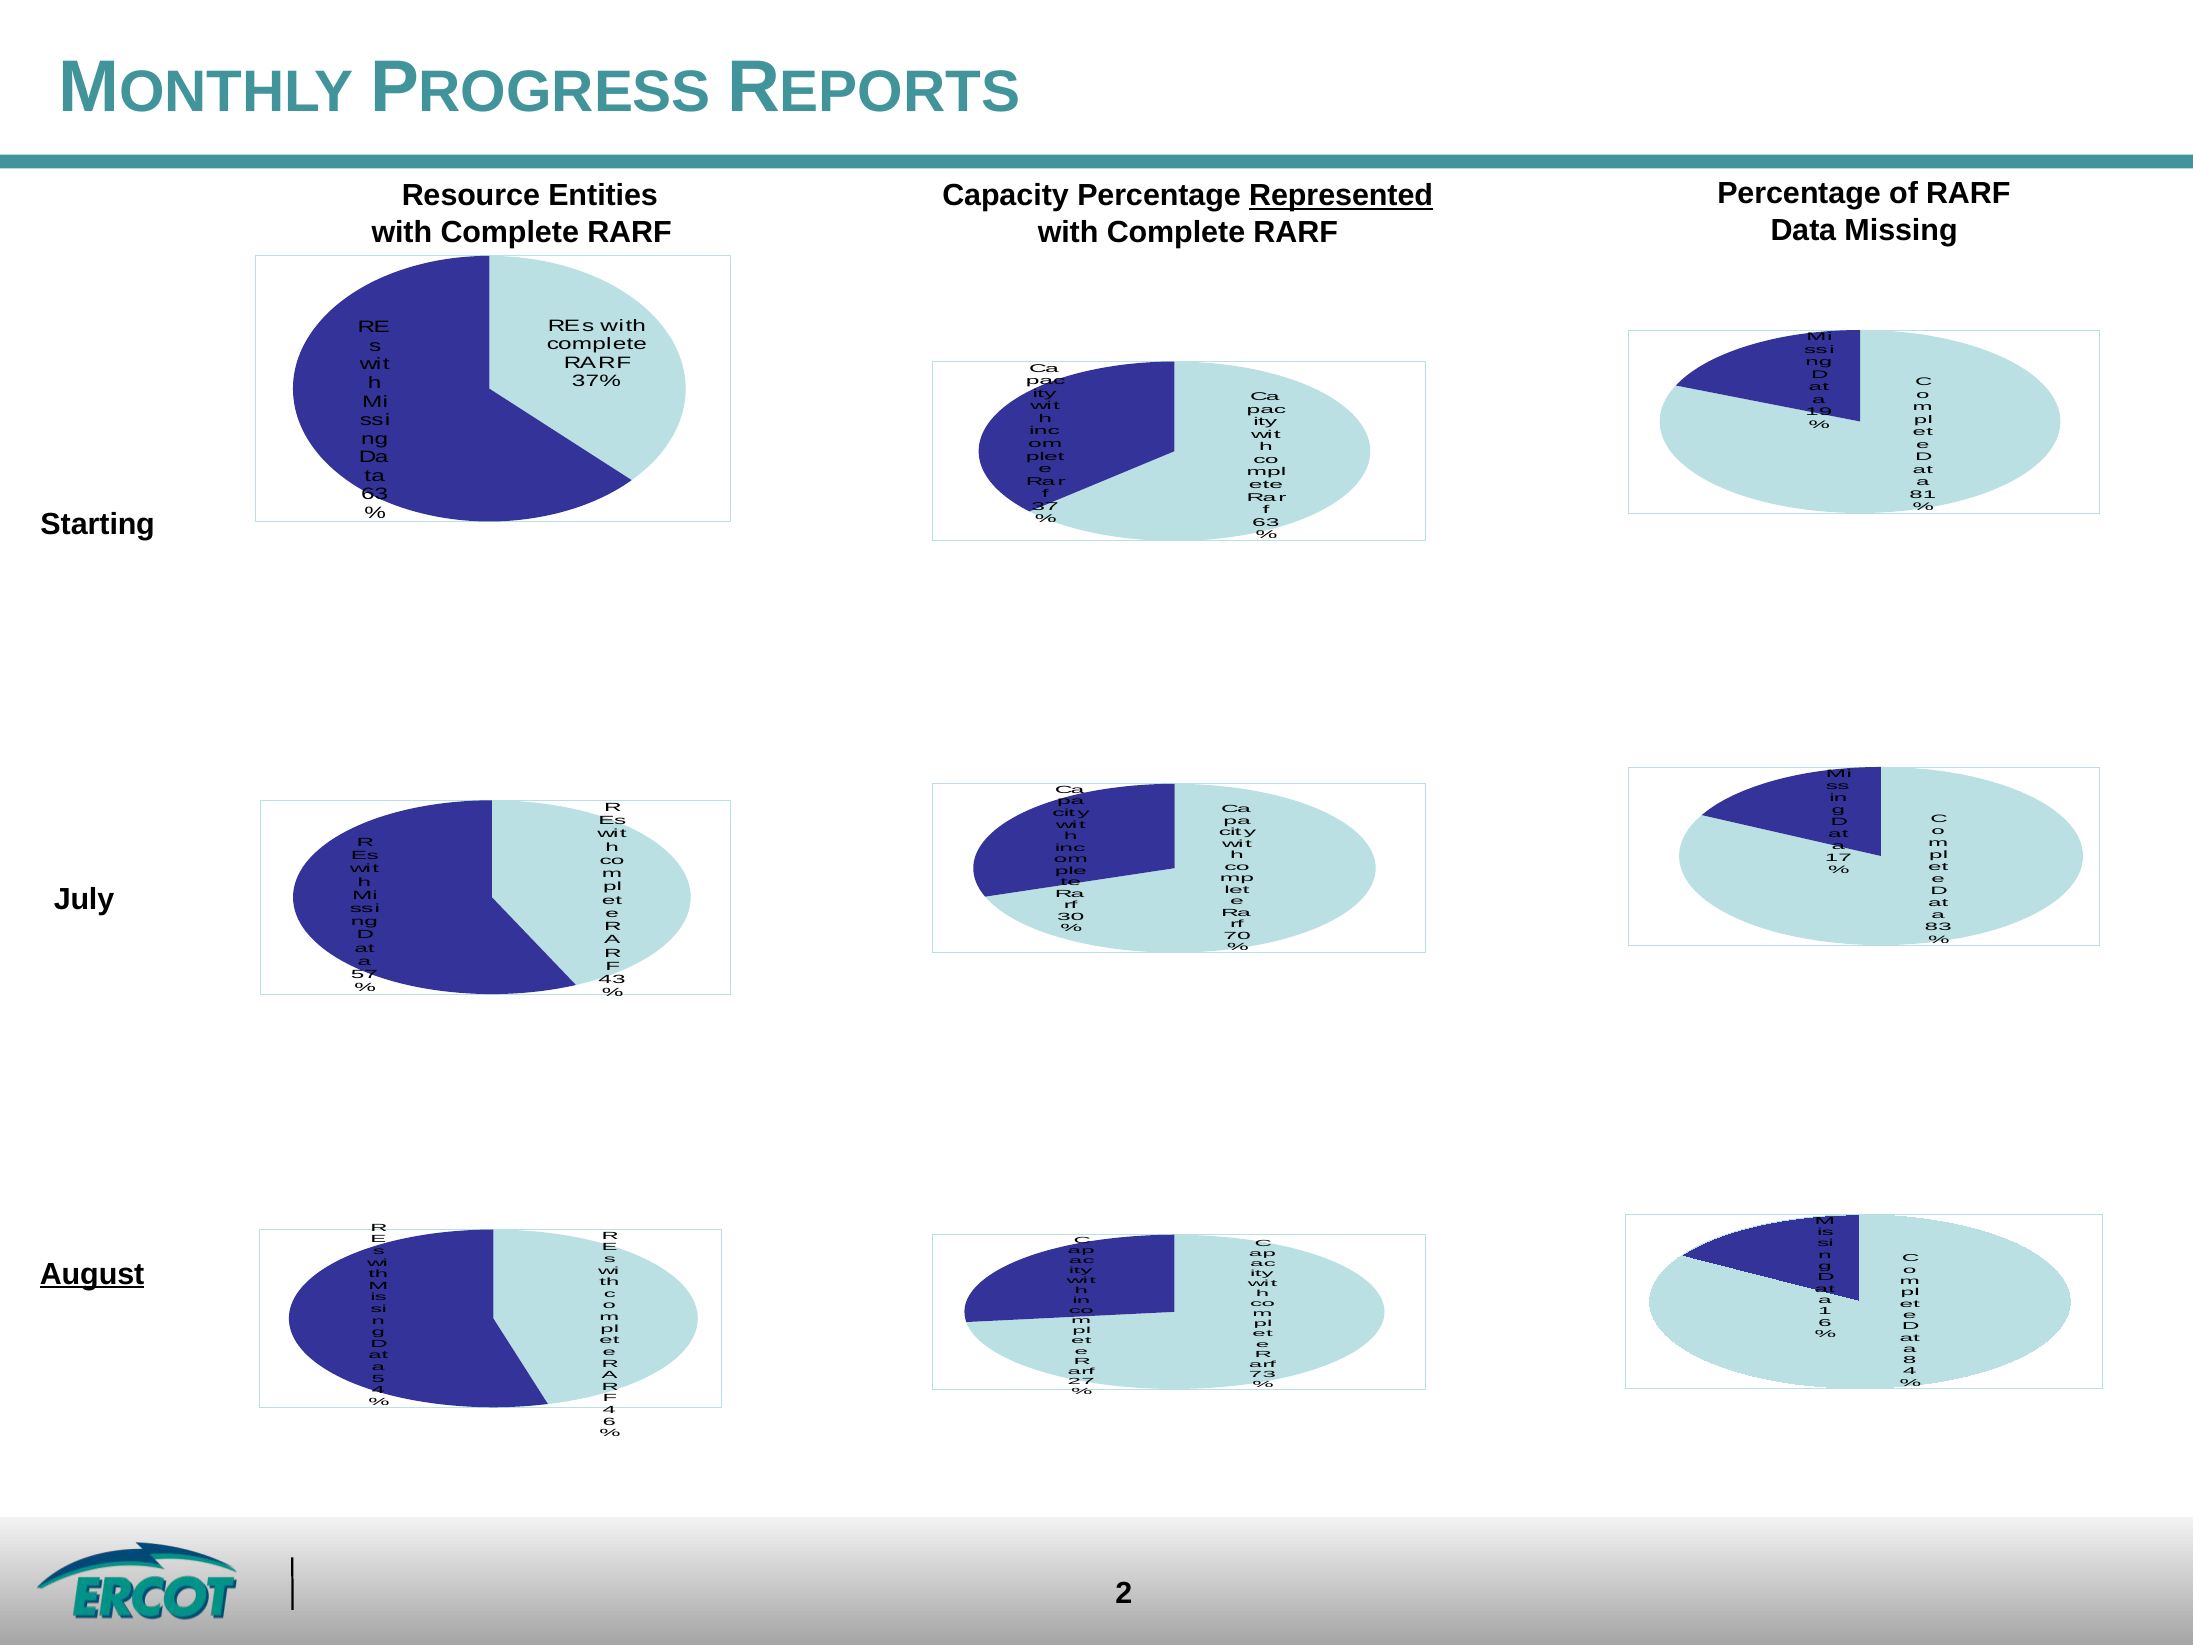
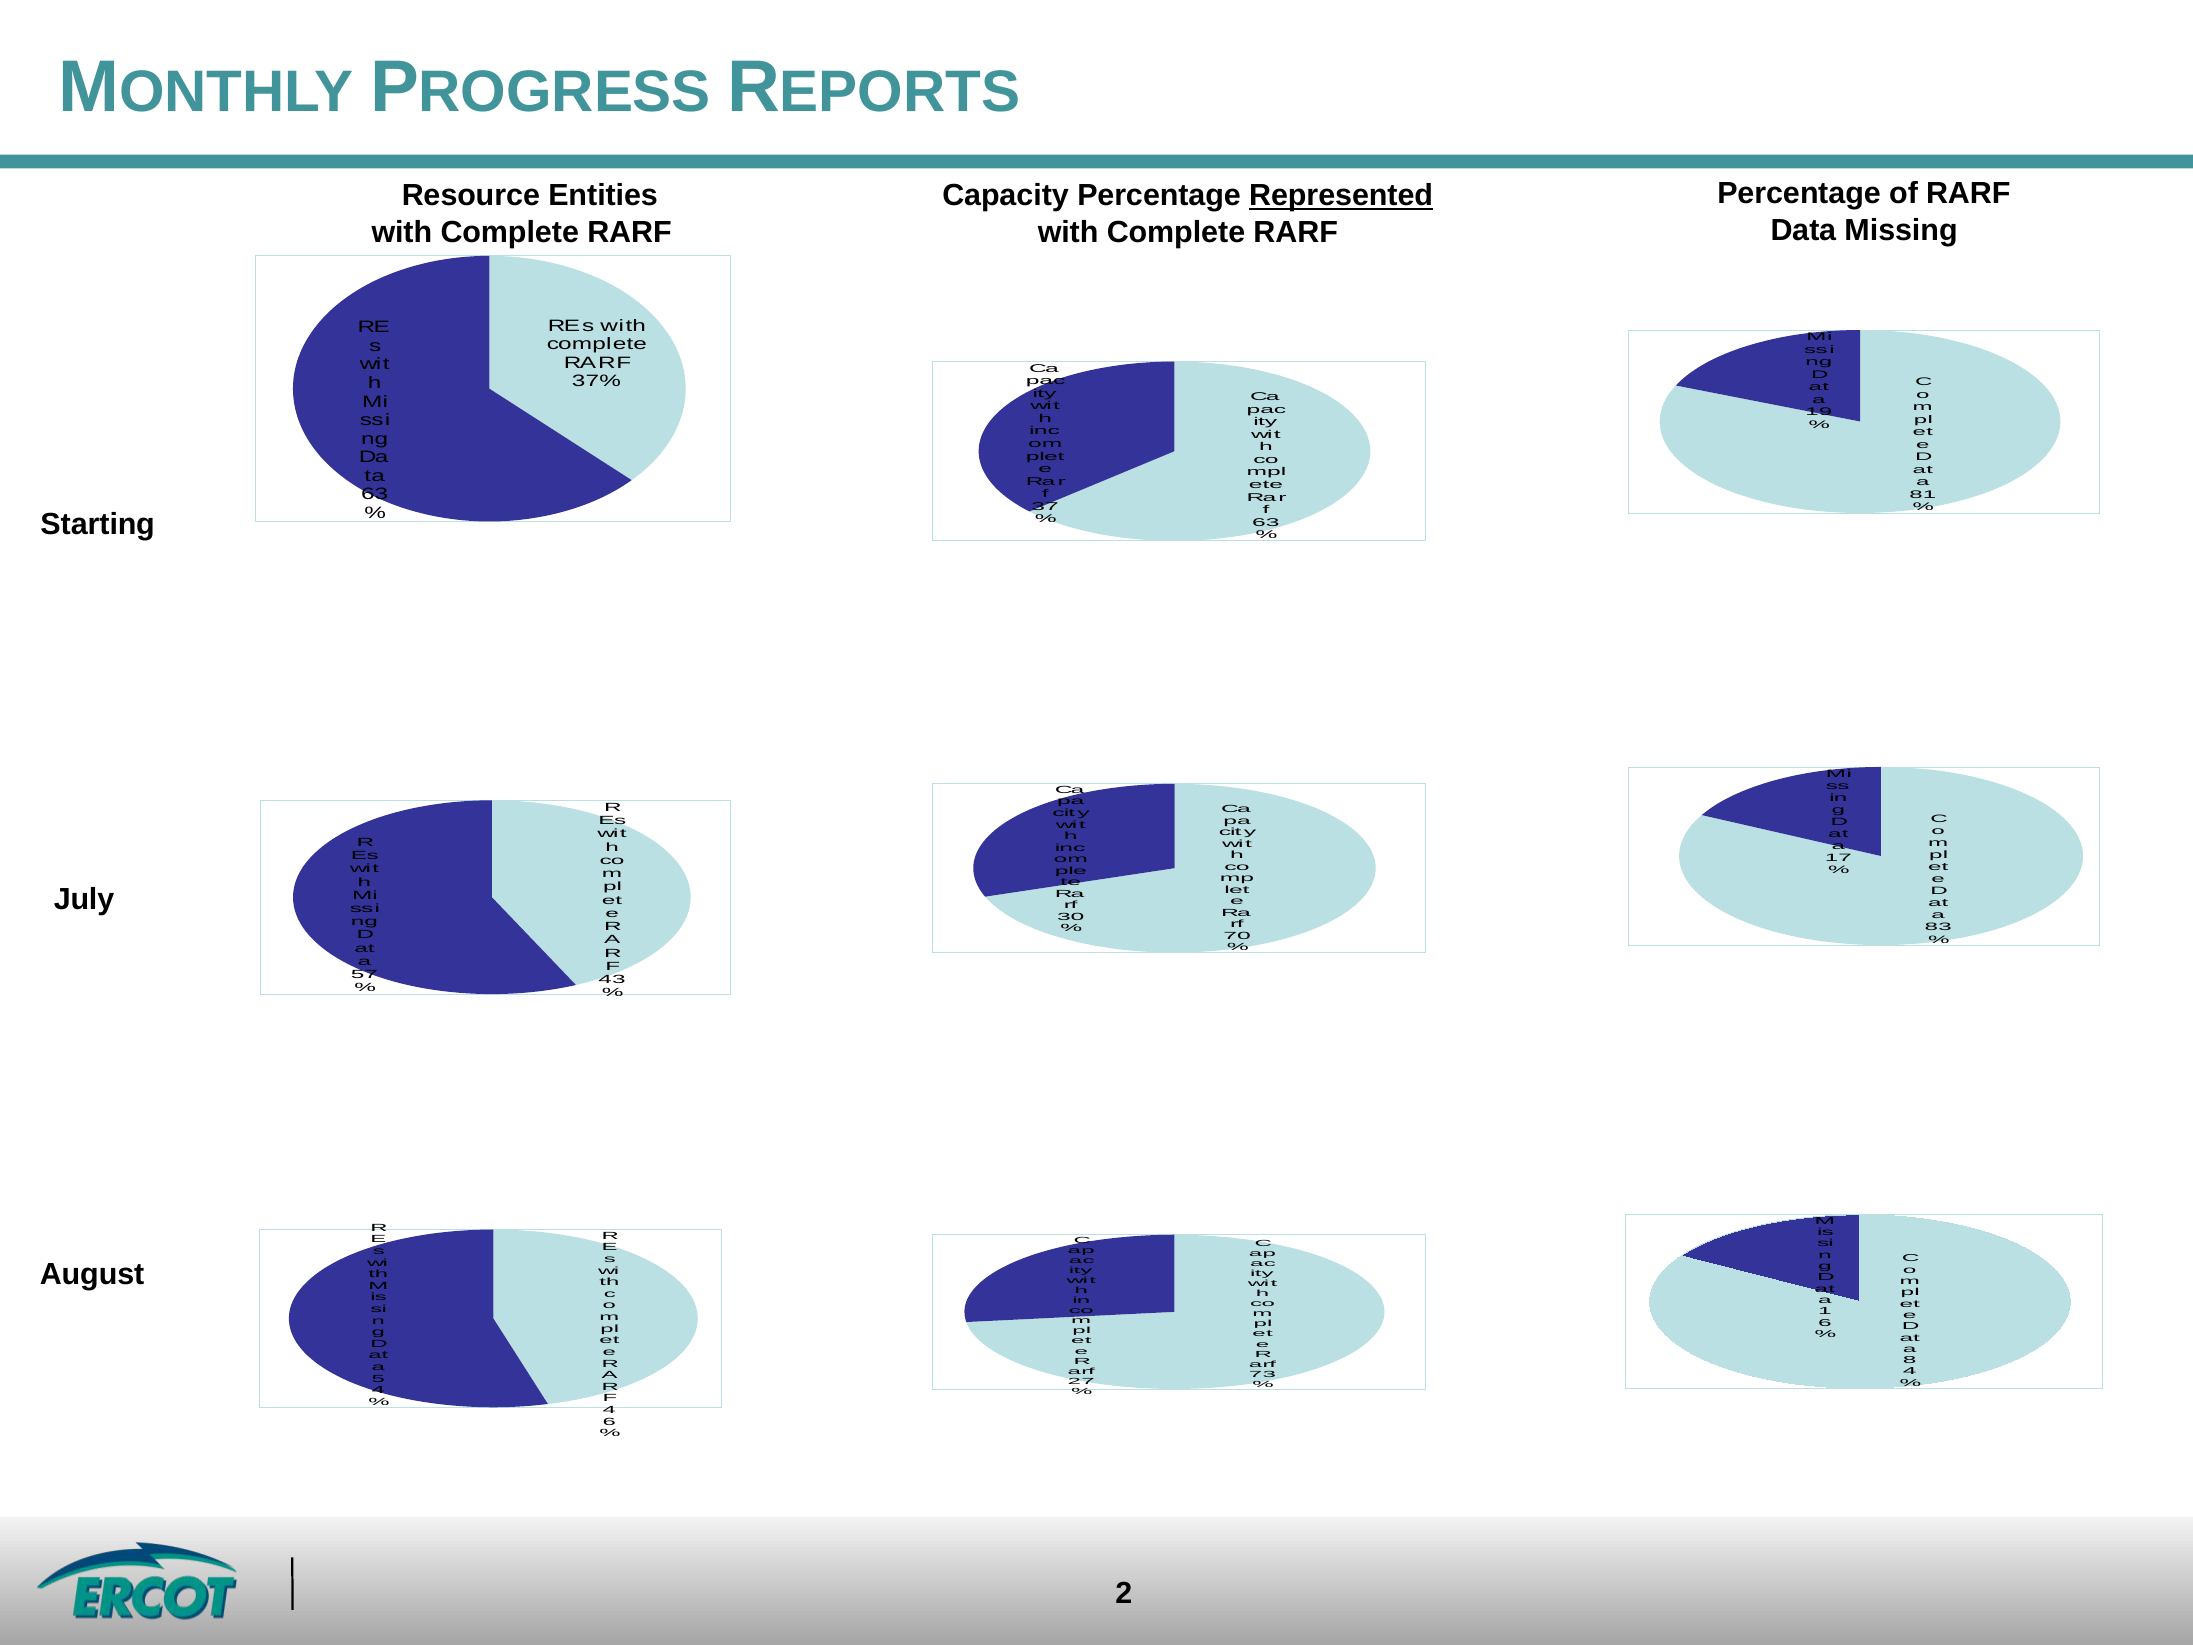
August underline: present -> none (92, 1274)
